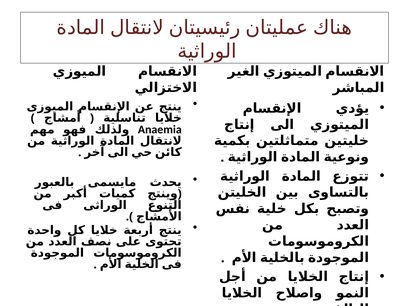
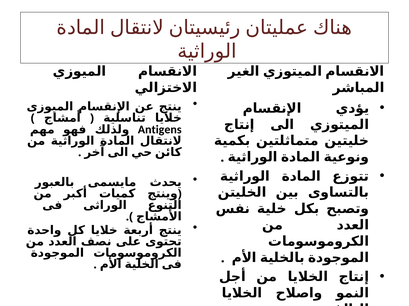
Anaemia: Anaemia -> Antigens (160, 130)
